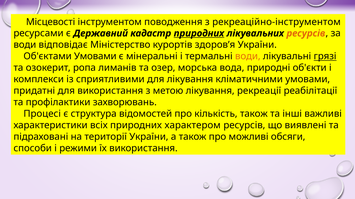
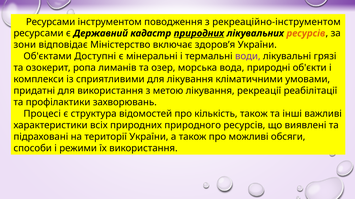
Місцевості: Місцевості -> Ресурсами (51, 22)
води: води -> зони (25, 45)
курортів: курортів -> включає (173, 45)
Об'єктами Умовами: Умовами -> Доступні (95, 57)
води colour: orange -> purple (248, 57)
грязі underline: present -> none (325, 57)
характером: характером -> природного (193, 126)
